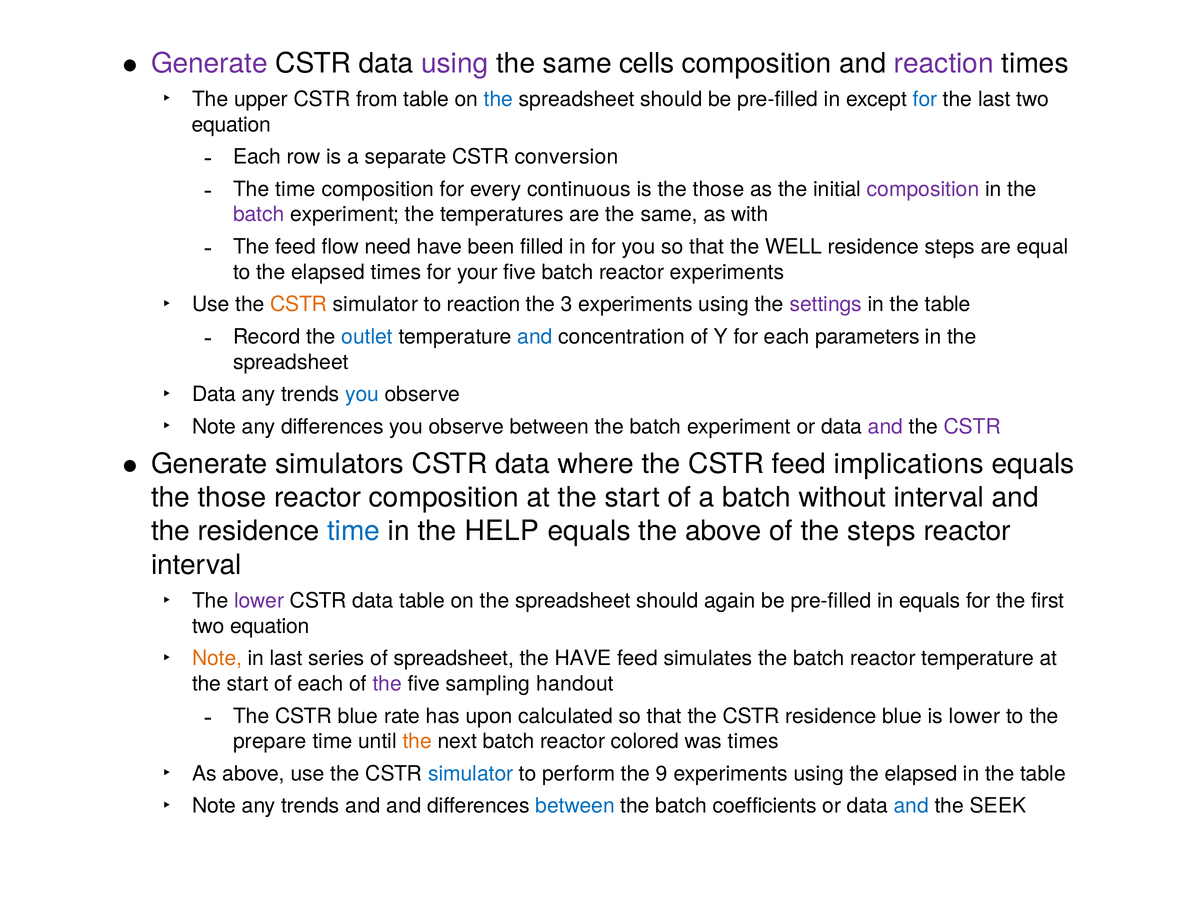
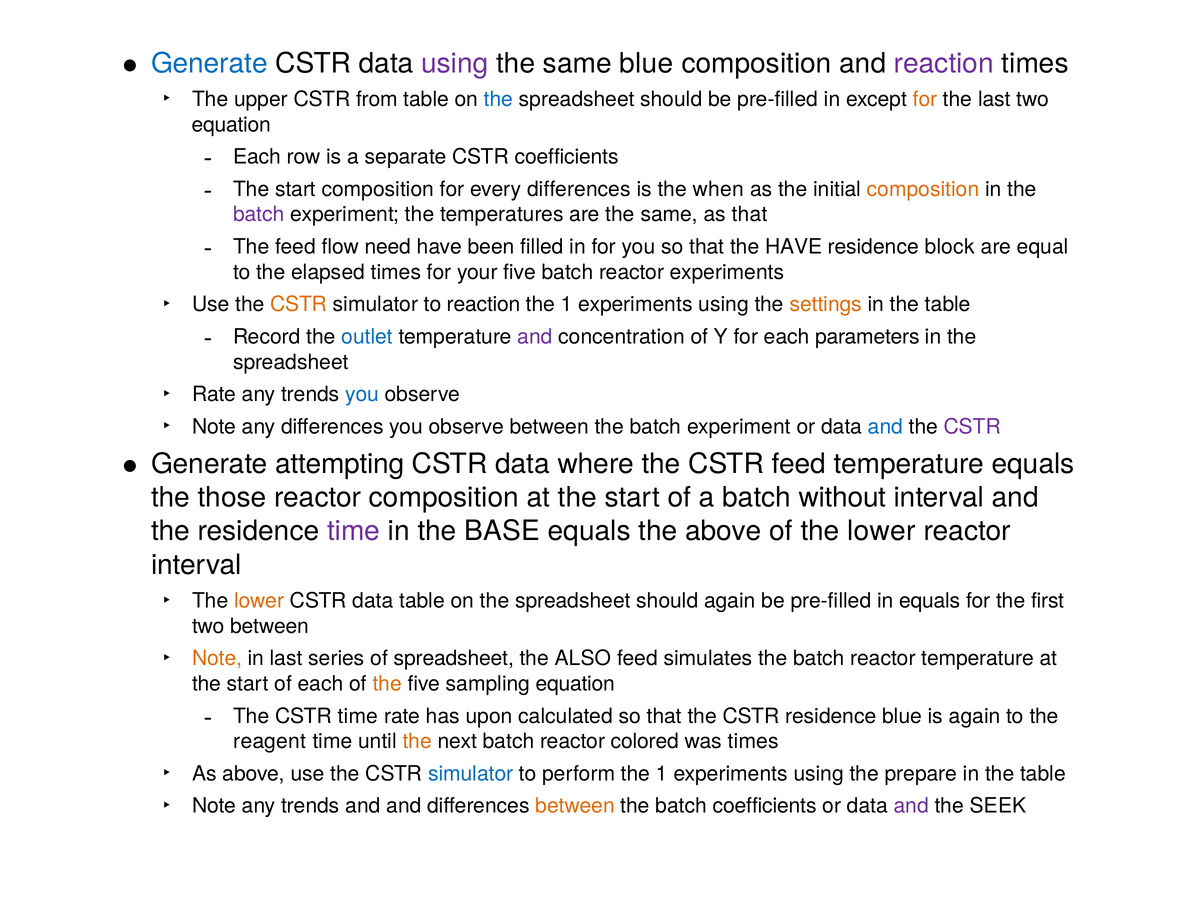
Generate colour: purple -> blue (209, 63)
same cells: cells -> blue (646, 63)
for colour: blue -> orange (925, 99)
CSTR conversion: conversion -> coefficients (567, 157)
time: time -> start (295, 189)
every continuous: continuous -> differences (579, 189)
is the those: those -> when (718, 189)
composition colour: purple -> orange (923, 189)
as with: with -> that (750, 215)
the WELL: WELL -> HAVE (794, 247)
residence steps: steps -> block (950, 247)
3: 3 -> 1 (567, 305)
settings colour: purple -> orange (826, 305)
and colour: blue -> purple (535, 337)
Data: Data -> Rate (214, 394)
and colour: purple -> blue (885, 427)
simulators: simulators -> attempting (340, 464)
feed implications: implications -> temperature (909, 464)
time colour: blue -> purple (354, 531)
HELP: HELP -> BASE (502, 531)
of the steps: steps -> lower (882, 531)
lower colour: purple -> orange (259, 601)
equation: equation -> between (270, 626)
the HAVE: HAVE -> ALSO (583, 659)
the colour: purple -> orange (387, 684)
sampling handout: handout -> equation (575, 684)
CSTR blue: blue -> time (358, 716)
is lower: lower -> again (975, 716)
prepare: prepare -> reagent (270, 742)
perform the 9: 9 -> 1 (662, 774)
using the elapsed: elapsed -> prepare (921, 774)
between colour: blue -> orange (575, 806)
and colour: blue -> purple (911, 806)
